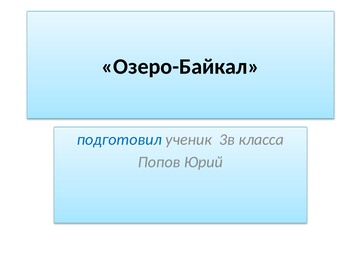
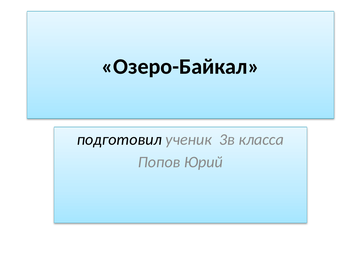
подготовил colour: blue -> black (119, 139)
